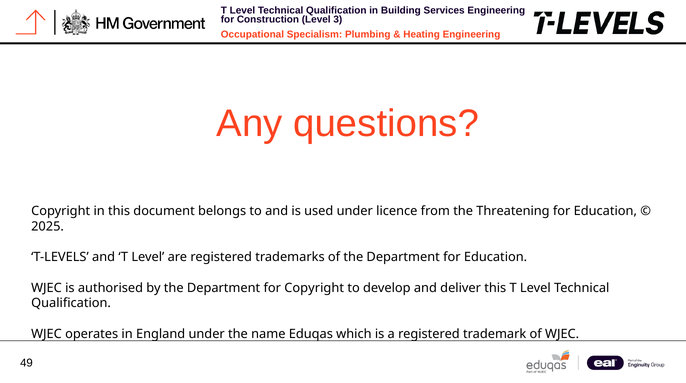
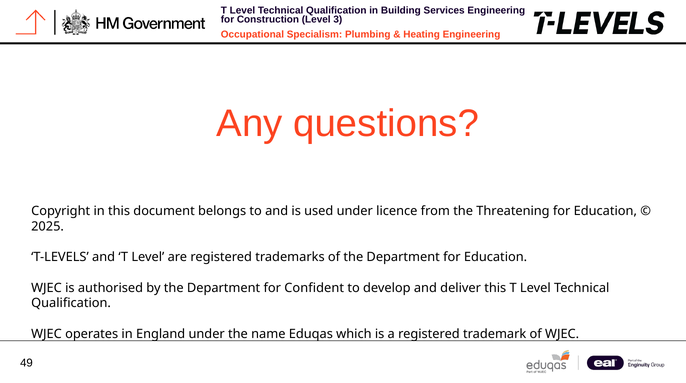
for Copyright: Copyright -> Confident (314, 288)
